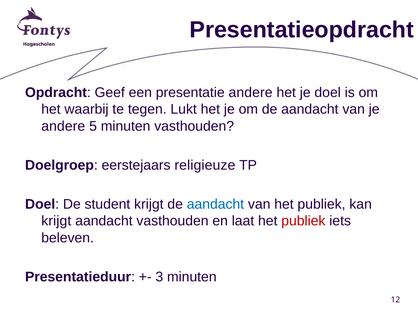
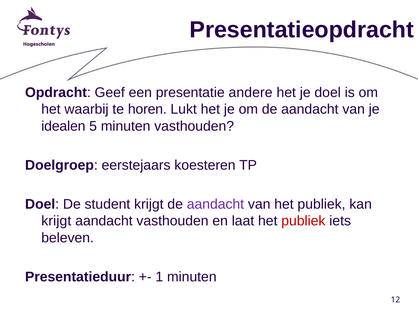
tegen: tegen -> horen (147, 109)
andere: andere -> idealen (63, 126)
religieuze: religieuze -> koesteren (205, 165)
aandacht colour: blue -> purple (215, 204)
3: 3 -> 1 (159, 276)
